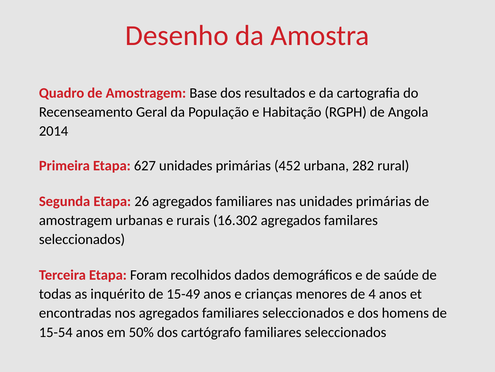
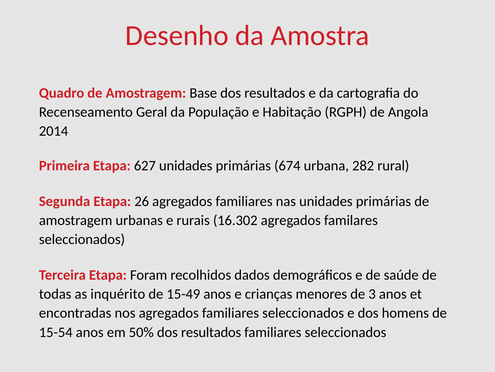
452: 452 -> 674 (287, 165)
4: 4 -> 3 (372, 294)
50% dos cartógrafo: cartógrafo -> resultados (211, 332)
